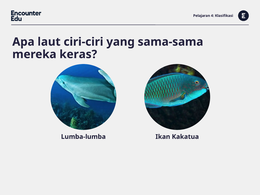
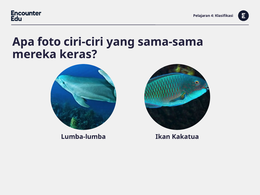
laut: laut -> foto (49, 42)
